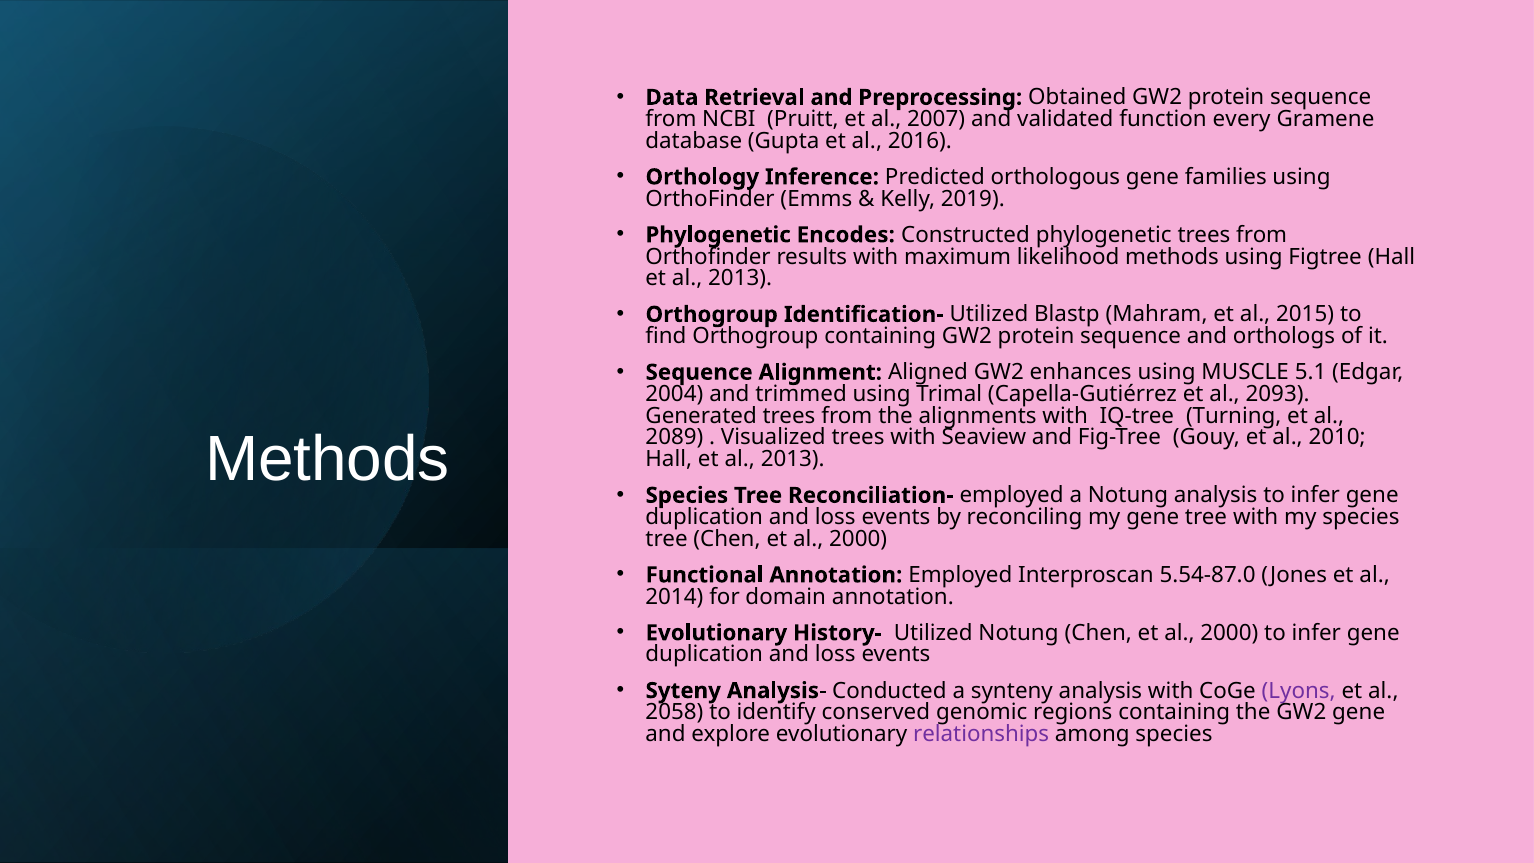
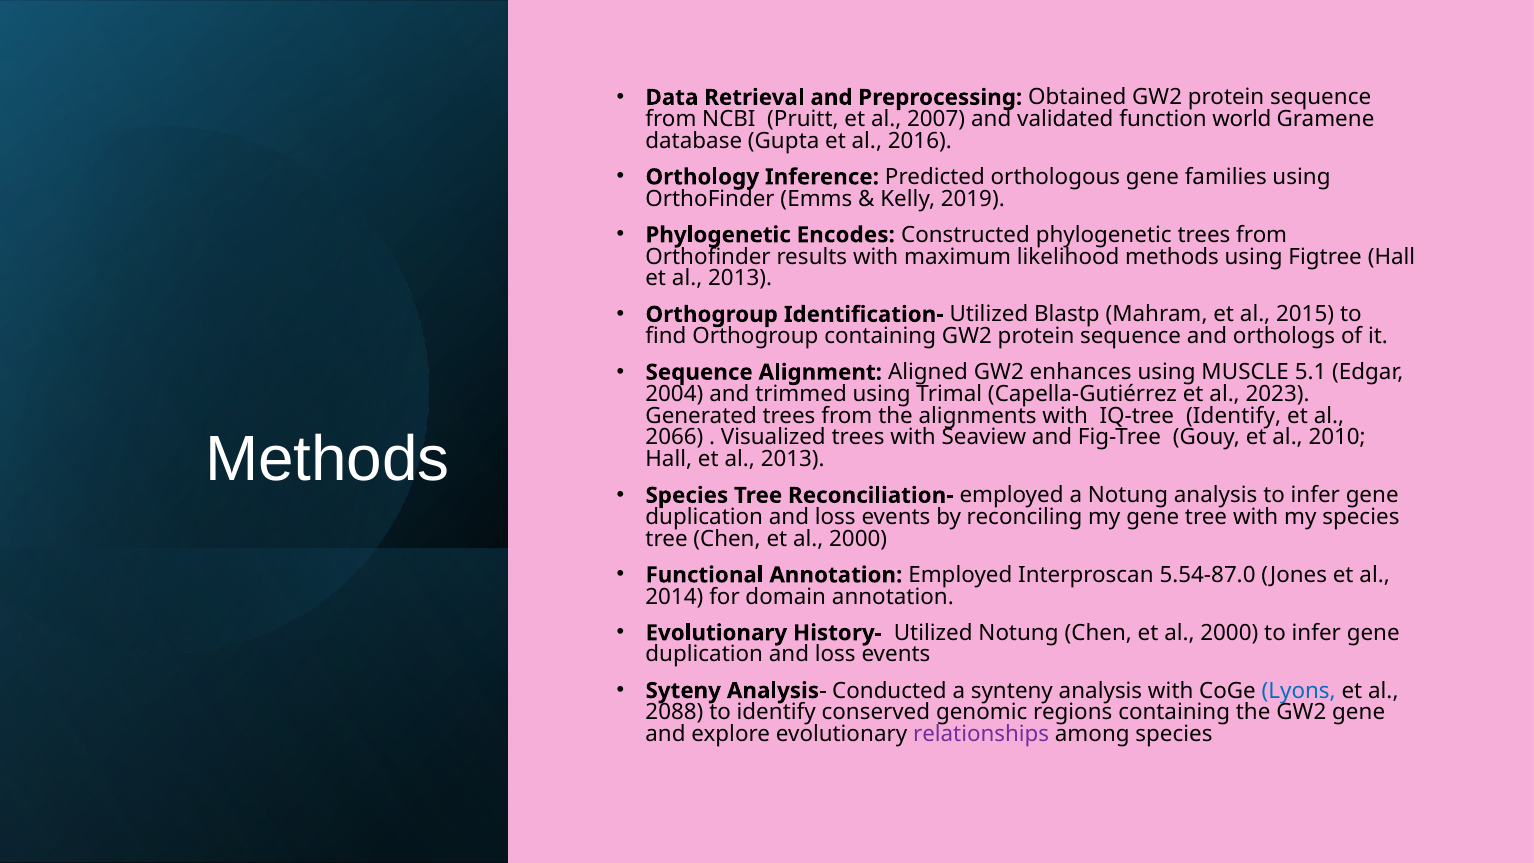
every: every -> world (1242, 119)
2093: 2093 -> 2023 (1278, 394)
IQ-tree Turning: Turning -> Identify (1234, 416)
2089: 2089 -> 2066 (674, 438)
Lyons colour: purple -> blue (1299, 691)
2058: 2058 -> 2088 (674, 712)
